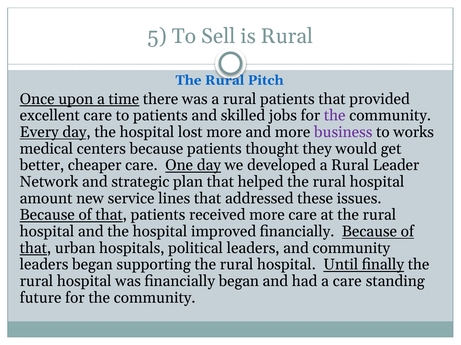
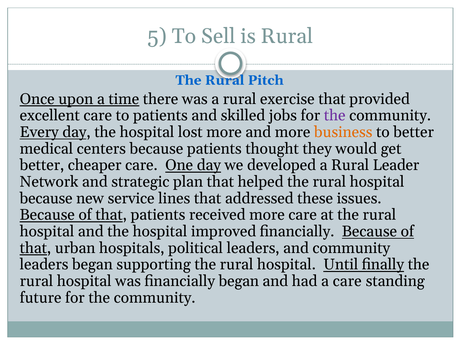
rural patients: patients -> exercise (287, 99)
business colour: purple -> orange (343, 132)
to works: works -> better (414, 132)
amount: amount -> because (46, 199)
